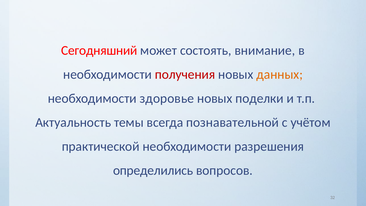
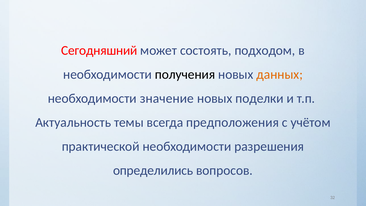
внимание: внимание -> подходом (265, 50)
получения colour: red -> black (185, 74)
здоровье: здоровье -> значение (167, 98)
познавательной: познавательной -> предположения (233, 122)
